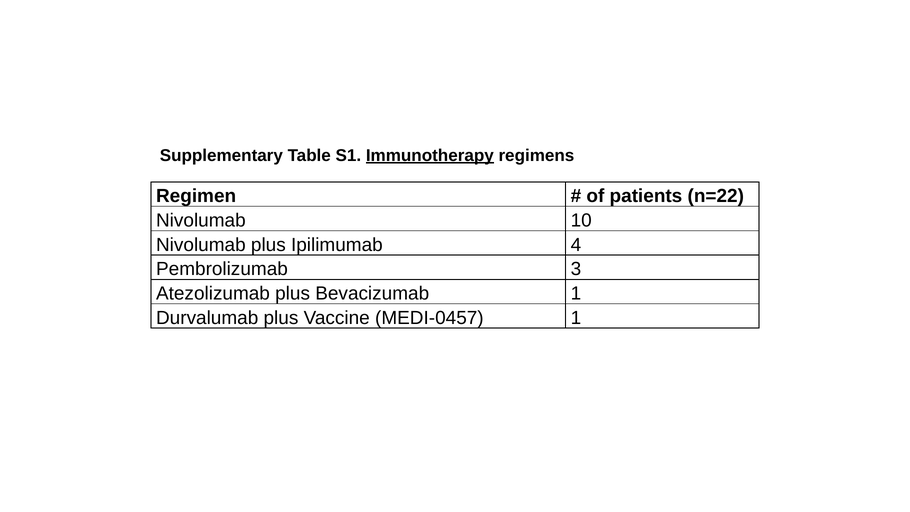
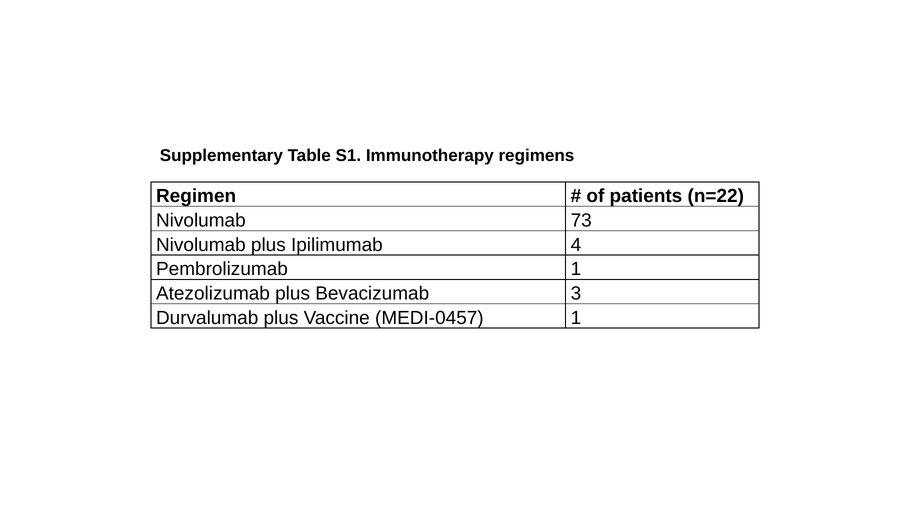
Immunotherapy underline: present -> none (430, 155)
10: 10 -> 73 (581, 220)
Pembrolizumab 3: 3 -> 1 (576, 269)
Bevacizumab 1: 1 -> 3 (576, 293)
